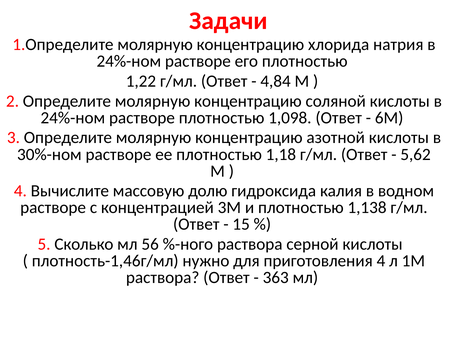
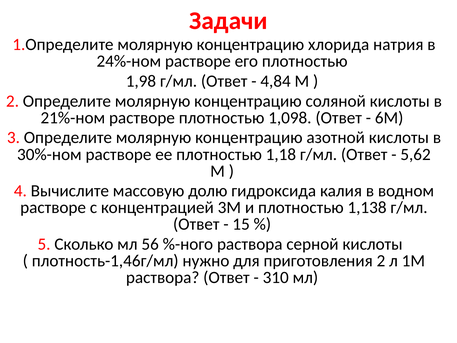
1,22: 1,22 -> 1,98 (141, 81)
24%-ном: 24%-ном -> 21%-ном (73, 118)
приготовления 4: 4 -> 2 (381, 261)
363: 363 -> 310 (276, 277)
